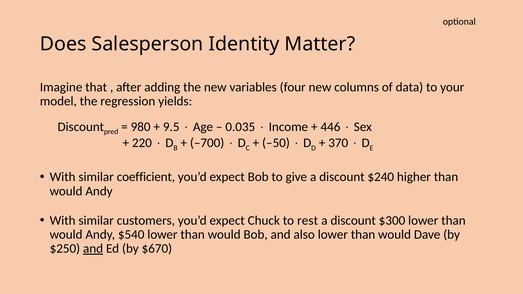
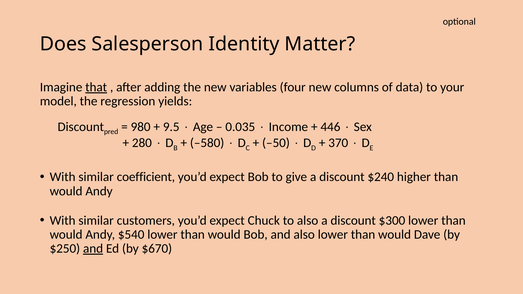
that underline: none -> present (96, 87)
220: 220 -> 280 (142, 143)
–700: –700 -> –580 (207, 143)
to rest: rest -> also (308, 221)
